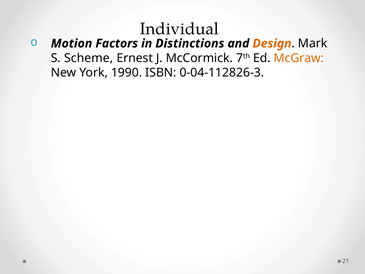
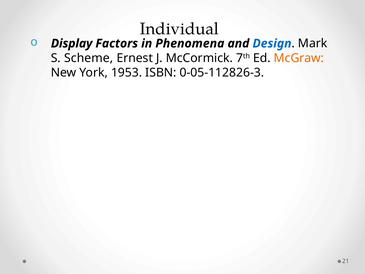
Motion: Motion -> Display (72, 43)
Distinctions: Distinctions -> Phenomena (190, 43)
Design colour: orange -> blue (272, 43)
1990: 1990 -> 1953 (127, 73)
0-04-112826-3: 0-04-112826-3 -> 0-05-112826-3 (222, 73)
